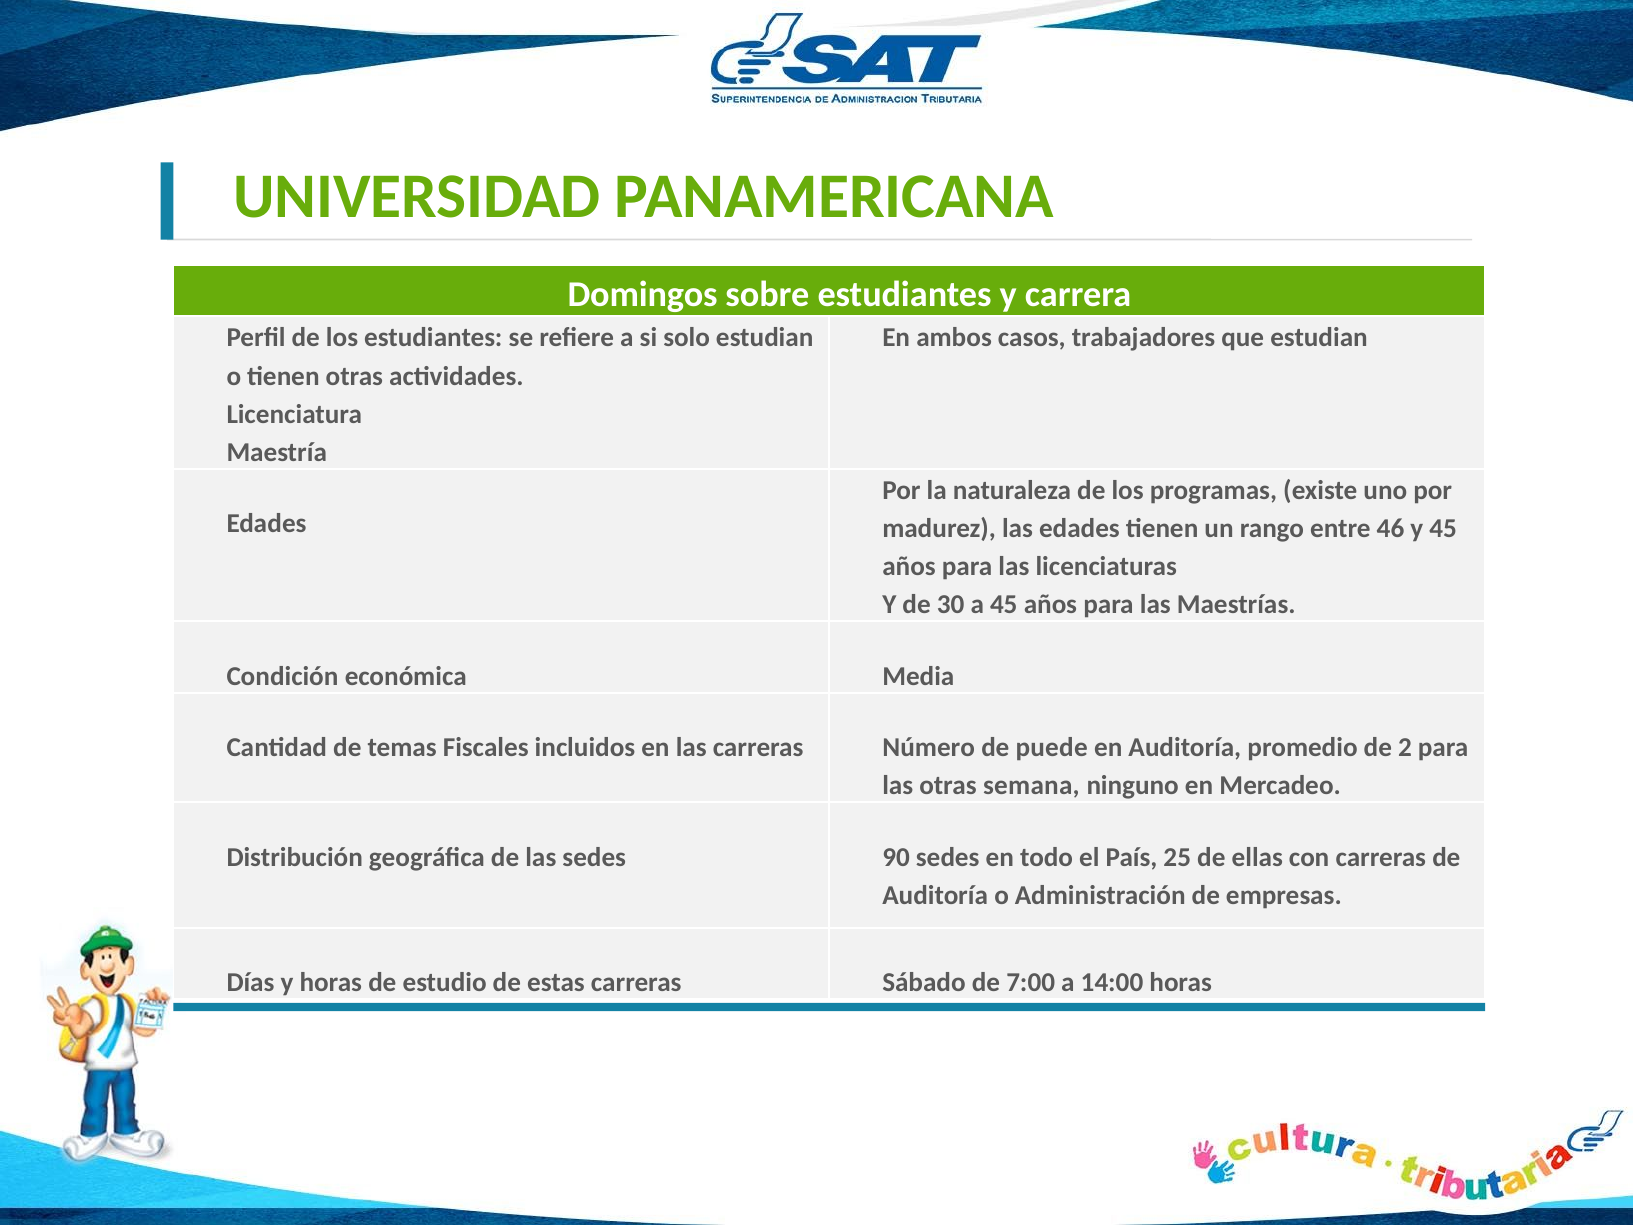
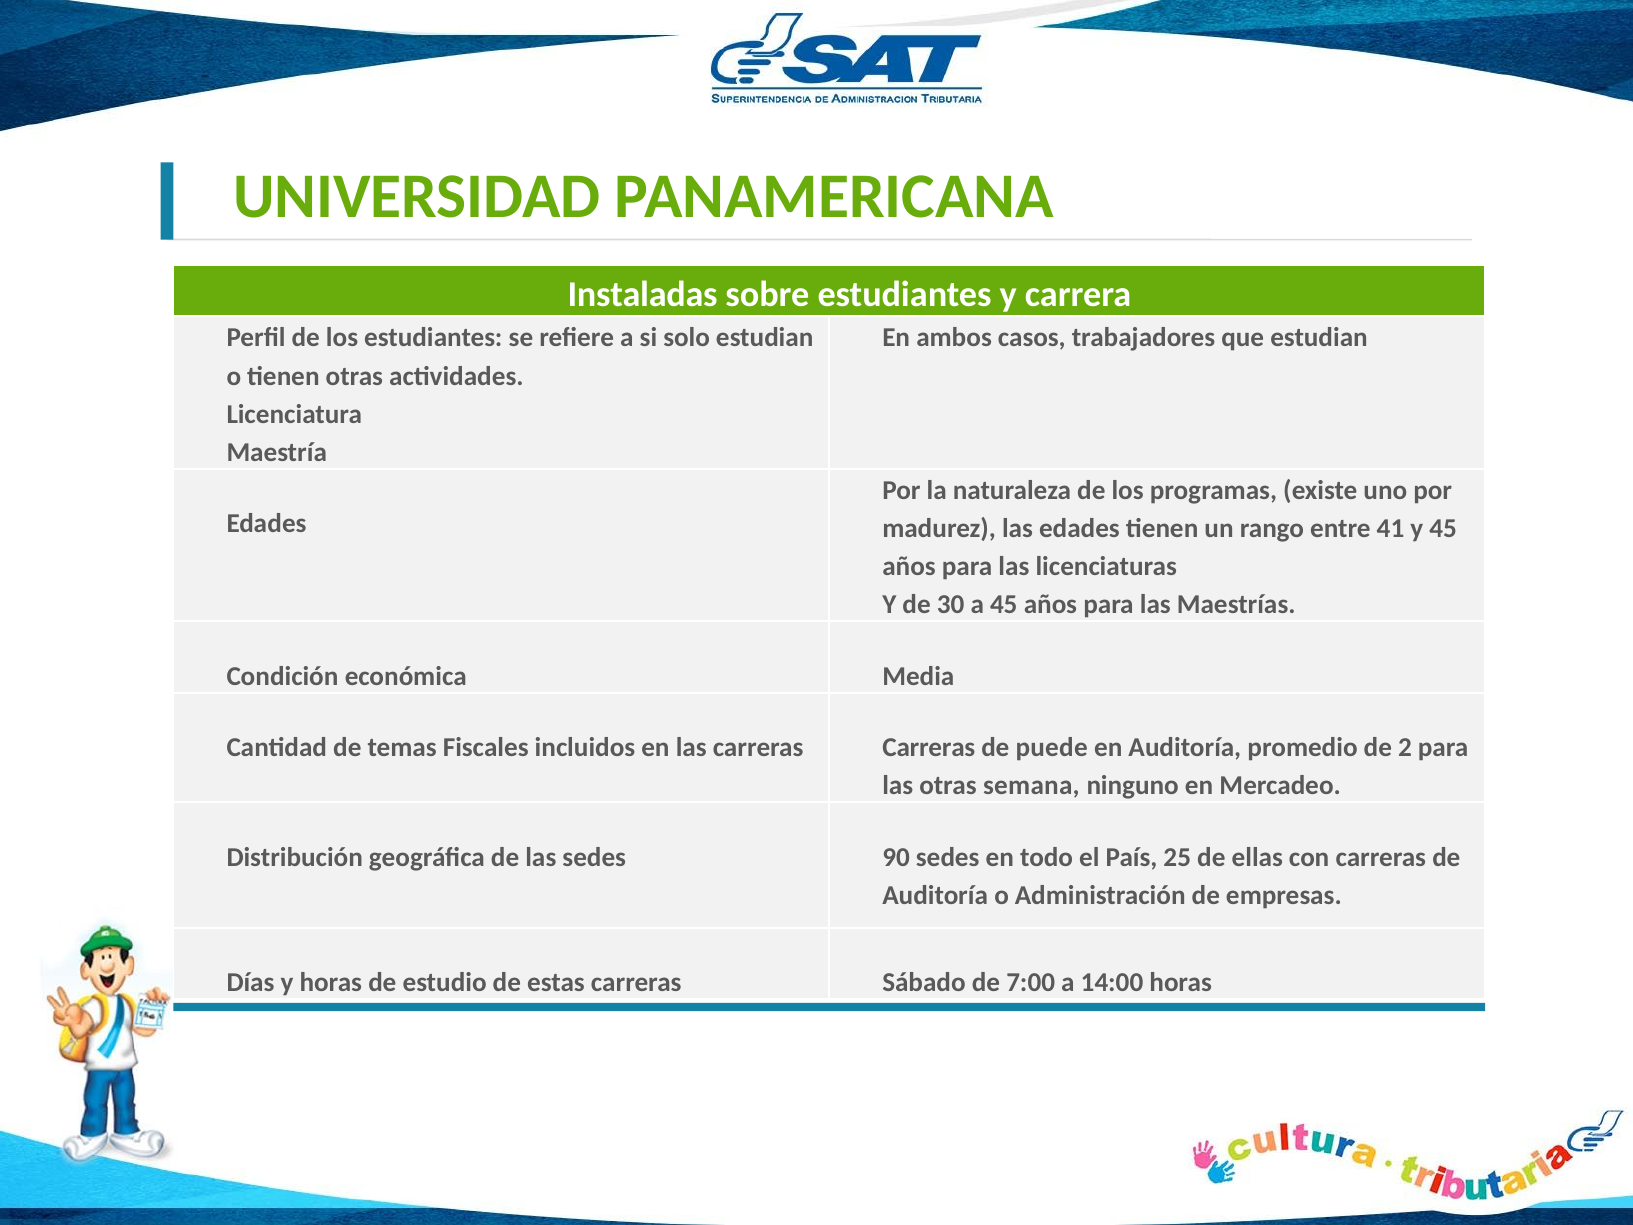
Domingos: Domingos -> Instaladas (643, 294)
46: 46 -> 41 (1390, 529)
carreras Número: Número -> Carreras (929, 748)
